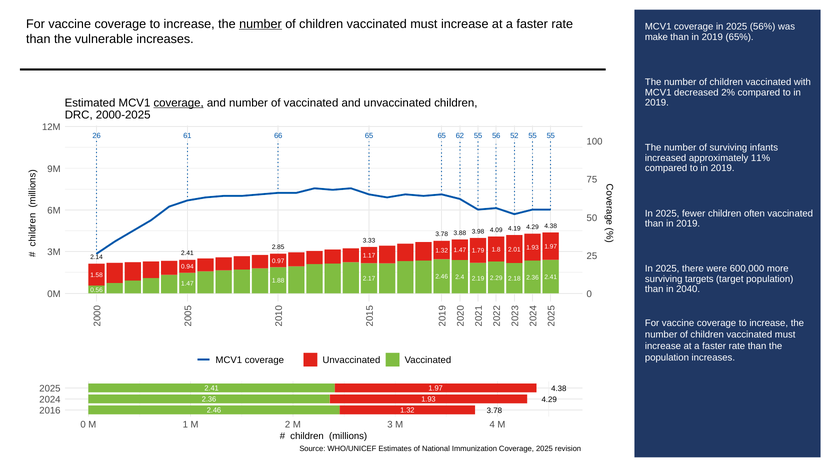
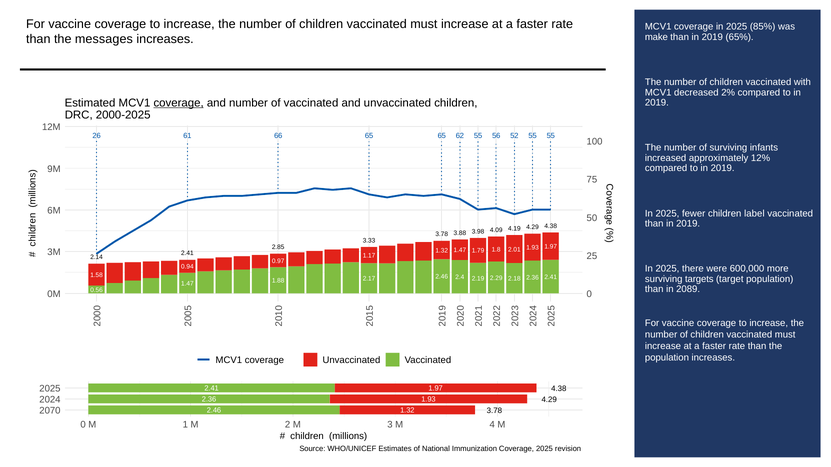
number underline: present -> none (260, 24)
56%: 56% -> 85% (763, 27)
vulnerable: vulnerable -> messages (104, 39)
11%: 11% -> 12% (761, 158)
often: often -> label (754, 214)
2040: 2040 -> 2089 (688, 290)
2016: 2016 -> 2070 (50, 411)
